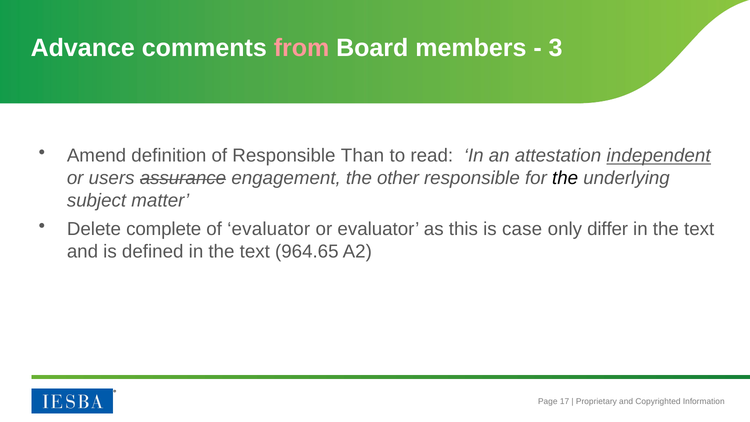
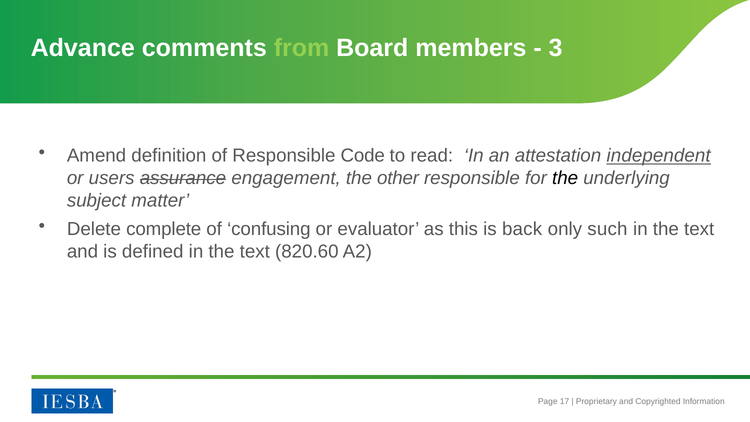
from colour: pink -> light green (301, 48)
Than: Than -> Code (363, 155)
of evaluator: evaluator -> confusing (269, 229)
case: case -> back (522, 229)
differ: differ -> such (607, 229)
964.65: 964.65 -> 820.60 (307, 252)
